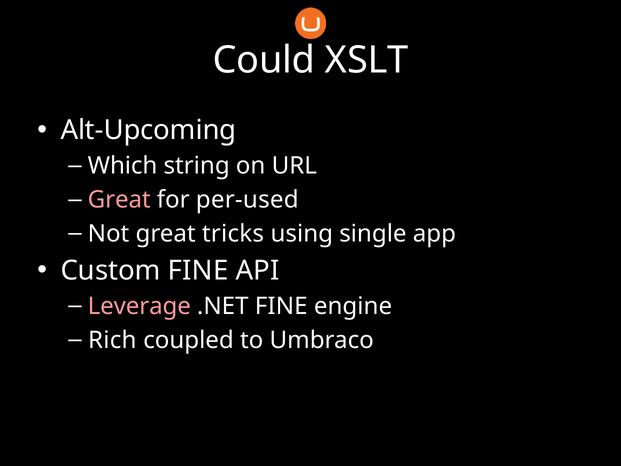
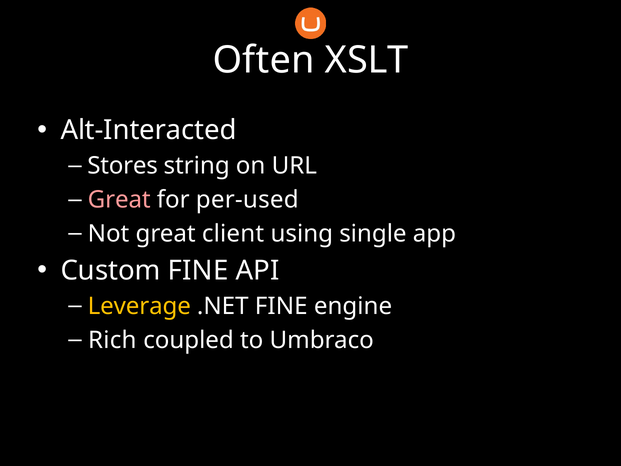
Could: Could -> Often (264, 60)
Alt-Upcoming: Alt-Upcoming -> Alt-Interacted (149, 130)
Which: Which -> Stores (123, 166)
tricks: tricks -> client (233, 234)
Leverage colour: pink -> yellow (139, 306)
